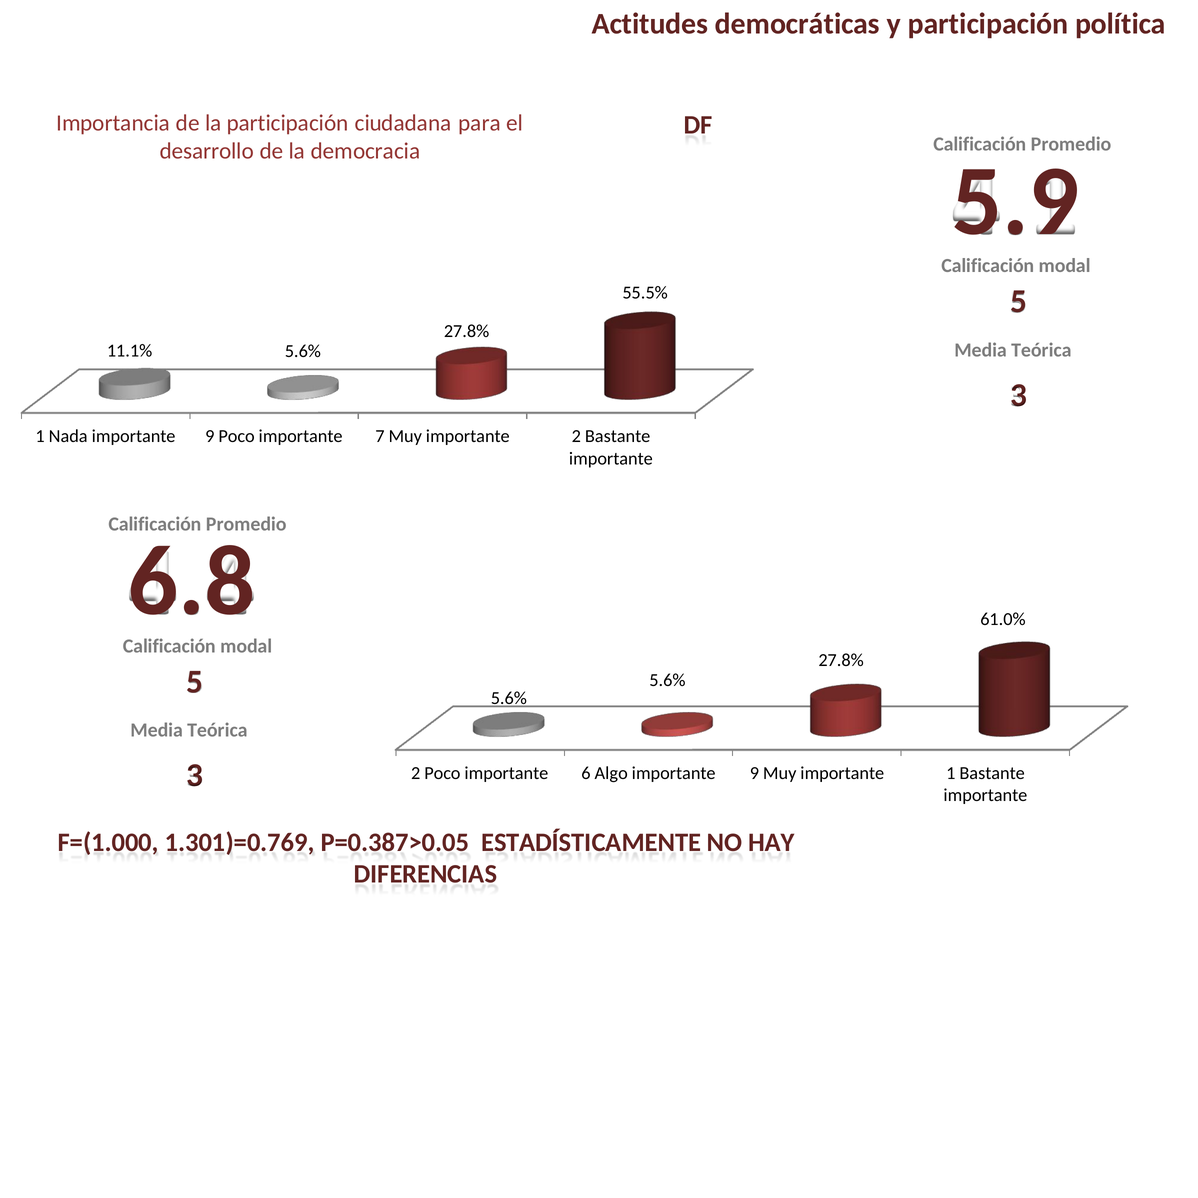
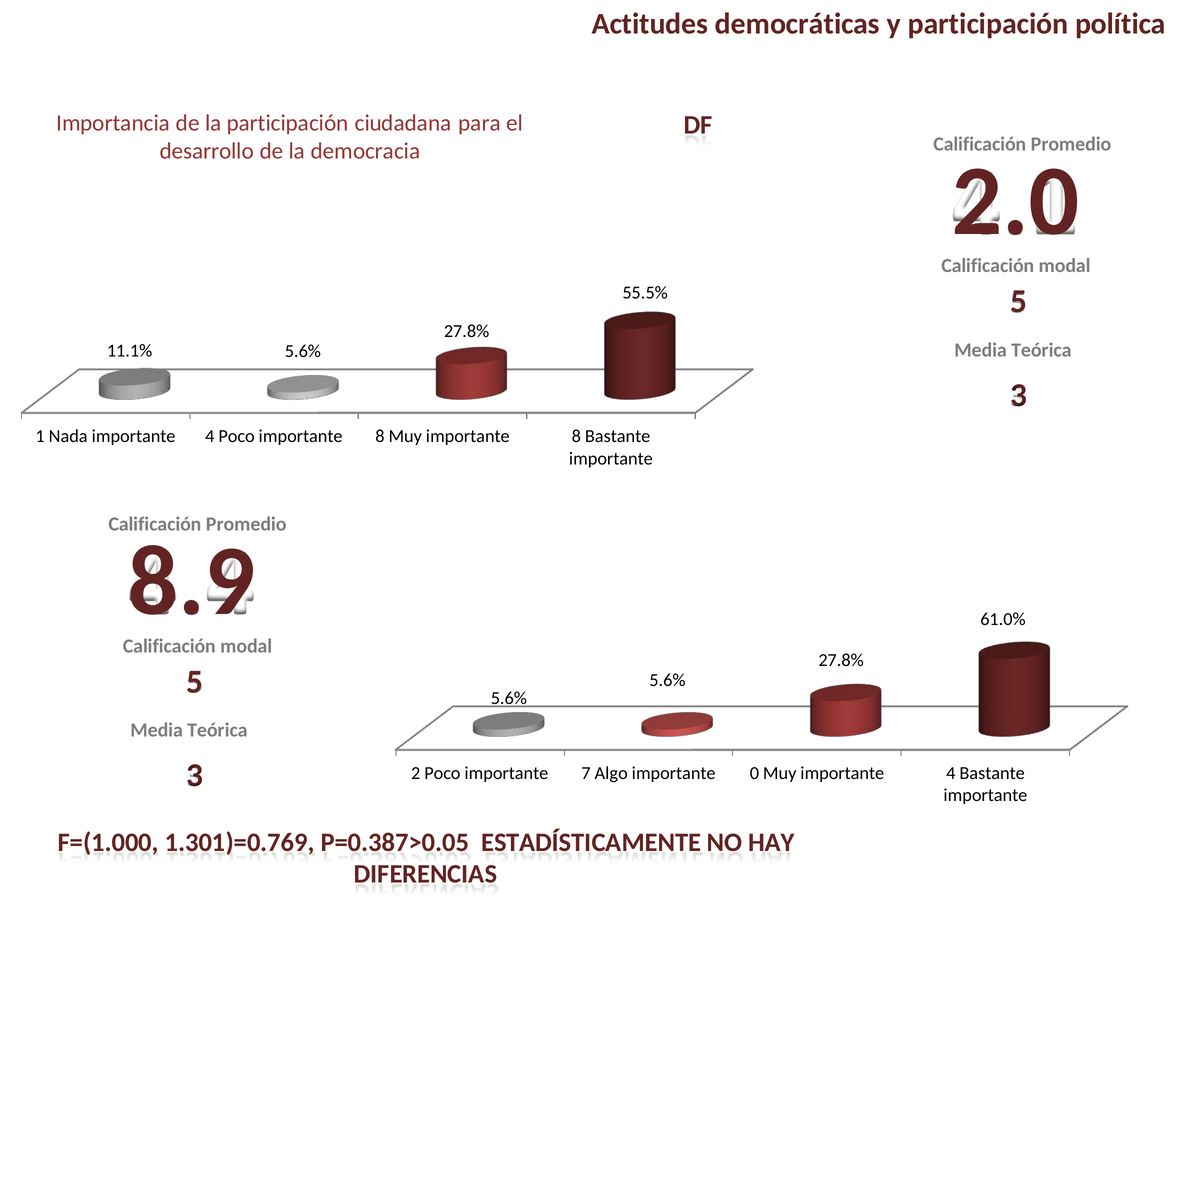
5.9: 5.9 -> 2.0 (1016, 201)
Nada importante 9: 9 -> 4 (210, 436)
Poco importante 7: 7 -> 8 (380, 436)
Muy importante 2: 2 -> 8 (576, 436)
6.8: 6.8 -> 8.9 (192, 582)
6: 6 -> 7 (586, 773)
Algo importante 9: 9 -> 0 (754, 773)
Muy importante 1: 1 -> 4 (951, 773)
